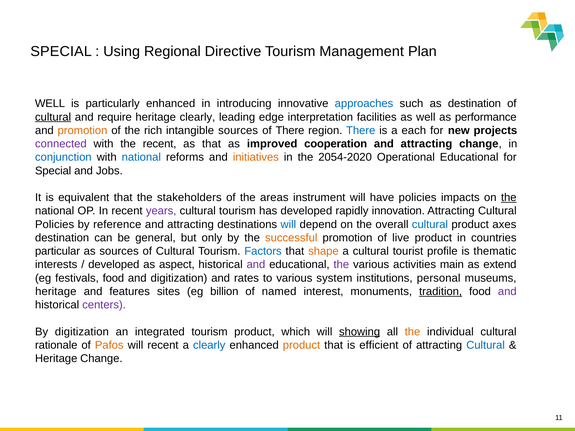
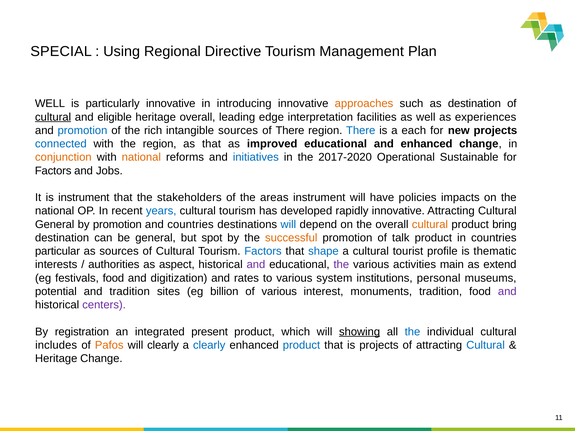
particularly enhanced: enhanced -> innovative (171, 104)
approaches colour: blue -> orange (364, 104)
require: require -> eligible (115, 117)
heritage clearly: clearly -> overall (197, 117)
performance: performance -> experiences (486, 117)
promotion colour: orange -> blue (82, 131)
connected colour: purple -> blue (61, 144)
the recent: recent -> region (160, 144)
improved cooperation: cooperation -> educational (336, 144)
attracting: attracting -> enhanced (427, 144)
conjunction colour: blue -> orange (63, 157)
national colour: blue -> orange (141, 157)
initiatives colour: orange -> blue (256, 157)
2054-2020: 2054-2020 -> 2017-2020 (345, 157)
Operational Educational: Educational -> Sustainable (469, 157)
Special: Special -> Factors (53, 171)
is equivalent: equivalent -> instrument (84, 198)
the underline: present -> none (509, 198)
years colour: purple -> blue (161, 211)
rapidly innovation: innovation -> innovative (398, 211)
Policies: Policies -> General (55, 224)
by reference: reference -> promotion (117, 224)
attracting: attracting -> countries (190, 224)
cultural colour: blue -> orange (430, 224)
axes: axes -> bring (504, 224)
only: only -> spot (212, 238)
live: live -> talk (401, 238)
shape colour: orange -> blue (323, 251)
developed: developed -> authorities (114, 265)
heritage: heritage -> potential (56, 292)
and features: features -> tradition (130, 292)
of named: named -> various (279, 292)
tradition underline: present -> none (441, 292)
By digitization: digitization -> registration (82, 332)
integrated tourism: tourism -> present (210, 332)
the colour: orange -> blue (412, 332)
rationale: rationale -> includes (56, 345)
will recent: recent -> clearly (163, 345)
product colour: orange -> blue (301, 345)
is efficient: efficient -> projects (379, 345)
